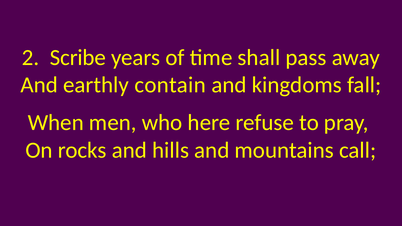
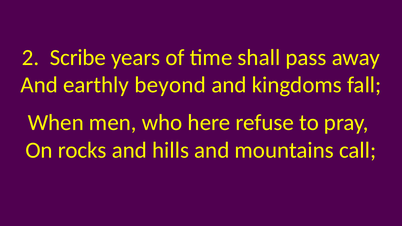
contain: contain -> beyond (170, 85)
